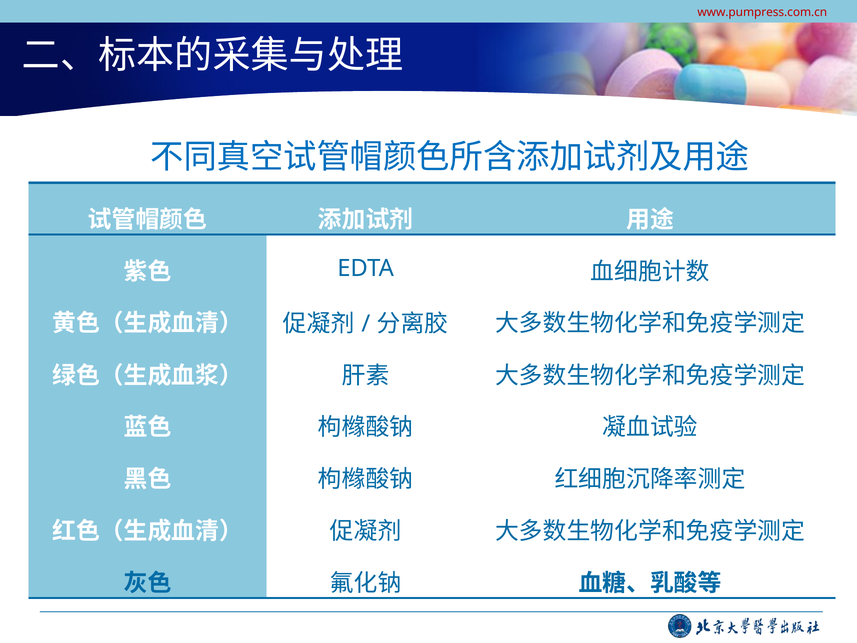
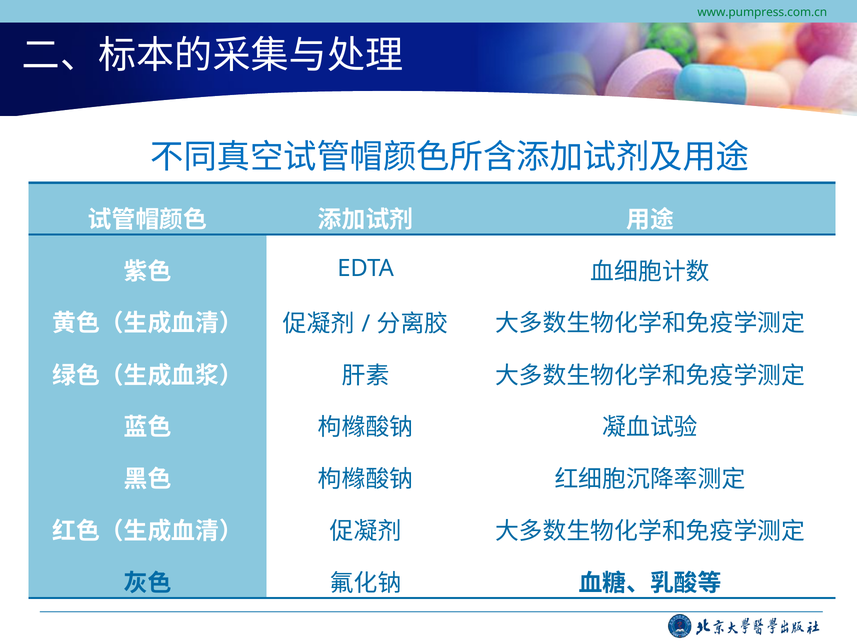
www.pumpress.com.cn colour: red -> green (762, 12)
